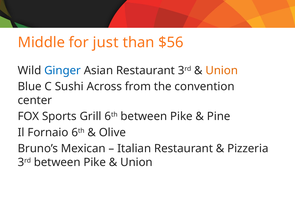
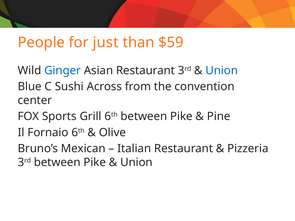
Middle: Middle -> People (41, 42)
$56: $56 -> $59 (171, 42)
Union colour: orange -> blue (222, 71)
